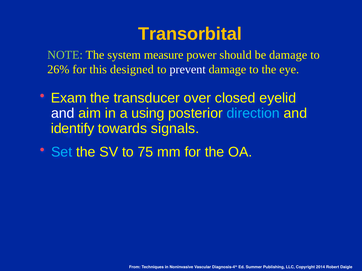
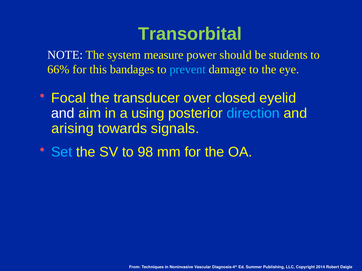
Transorbital colour: yellow -> light green (190, 34)
NOTE colour: light green -> white (65, 55)
be damage: damage -> students (288, 55)
26%: 26% -> 66% (58, 70)
designed: designed -> bandages (132, 70)
prevent colour: white -> light blue (188, 70)
Exam: Exam -> Focal (69, 98)
identify: identify -> arising (72, 129)
75: 75 -> 98 (145, 152)
